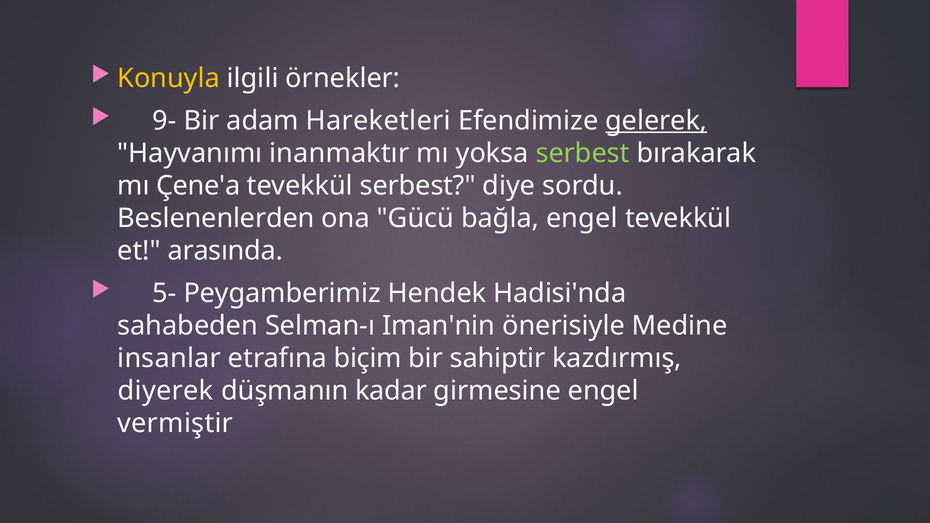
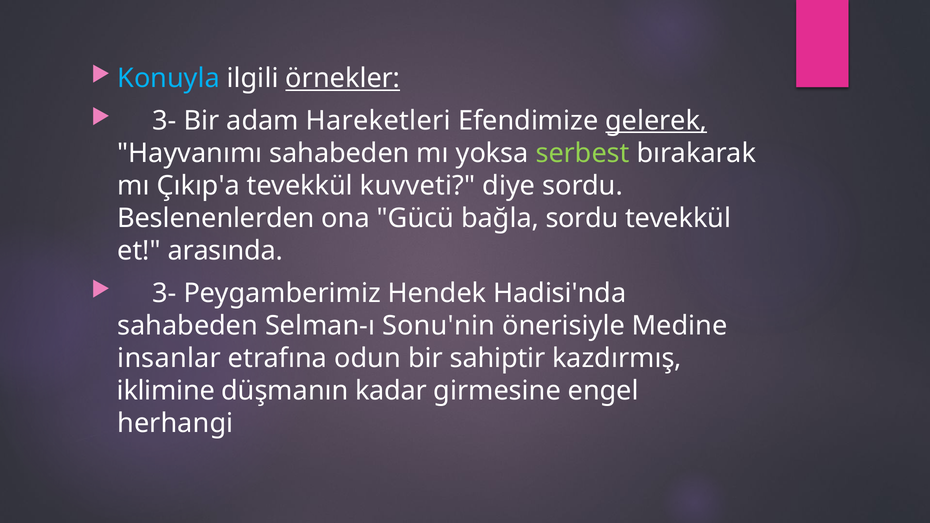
Konuyla colour: yellow -> light blue (169, 79)
örnekler underline: none -> present (343, 79)
9-: 9- -> 3- (165, 121)
Hayvanımı inanmaktır: inanmaktır -> sahabeden (339, 153)
Çene'a: Çene'a -> Çıkıp'a (198, 186)
tevekkül serbest: serbest -> kuvveti (418, 186)
bağla engel: engel -> sordu (582, 219)
5-: 5- -> 3- (165, 293)
Iman'nin: Iman'nin -> Sonu'nin (439, 326)
biçim: biçim -> odun (368, 358)
diyerek: diyerek -> iklimine (166, 391)
vermiştir: vermiştir -> herhangi (175, 424)
